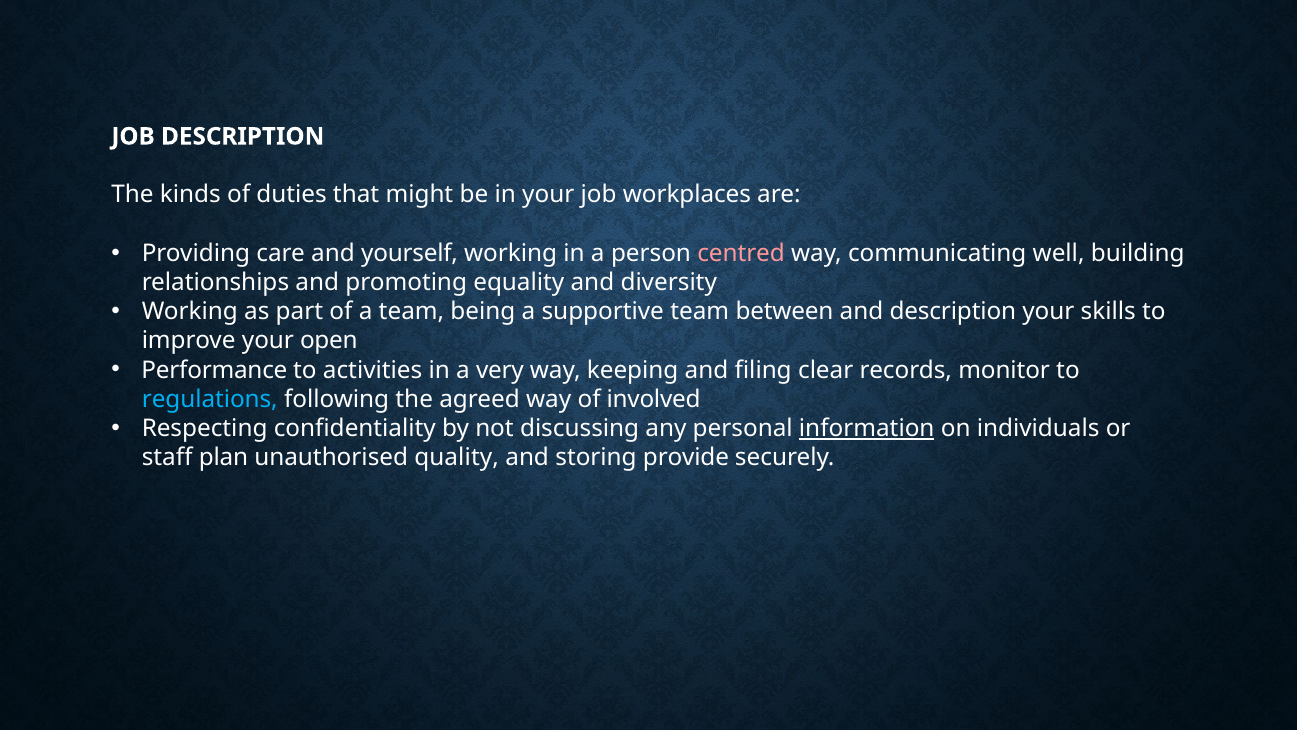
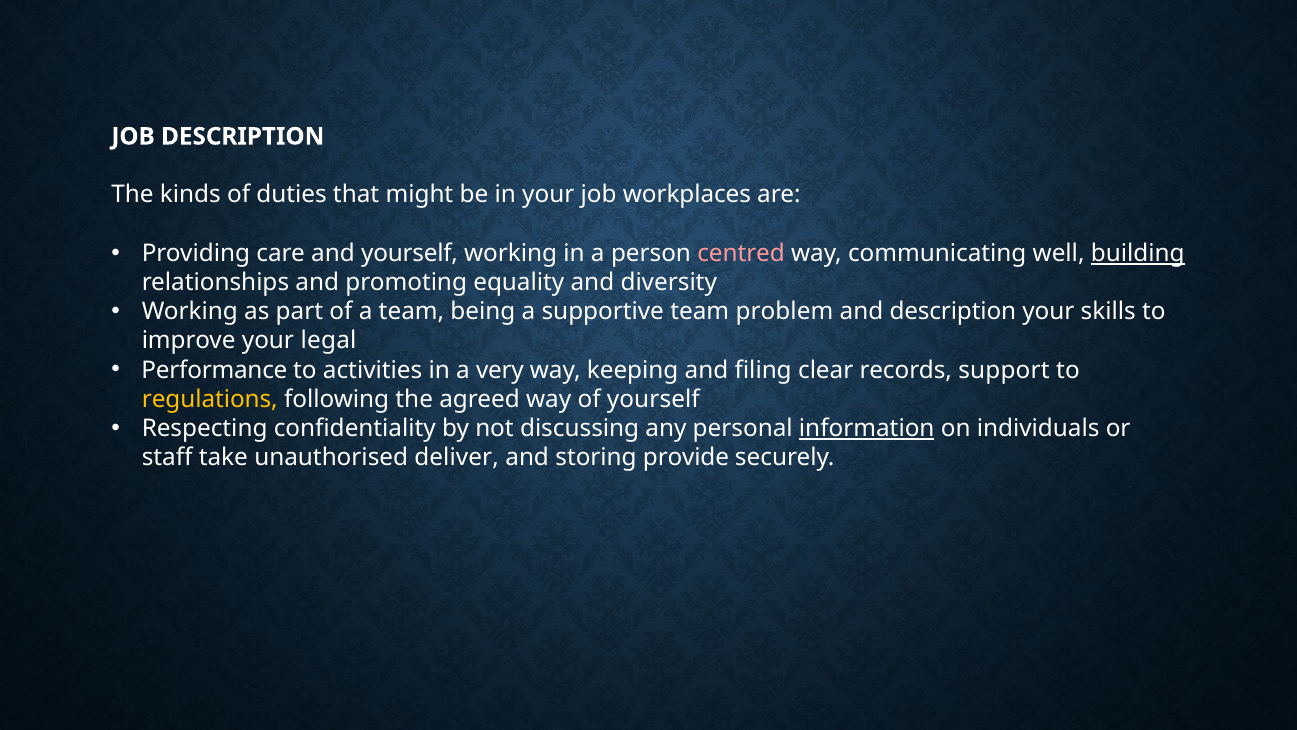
building underline: none -> present (1138, 253)
between: between -> problem (784, 312)
open: open -> legal (329, 341)
monitor: monitor -> support (1004, 370)
regulations colour: light blue -> yellow (210, 399)
of involved: involved -> yourself (653, 399)
plan: plan -> take (223, 457)
quality: quality -> deliver (457, 457)
